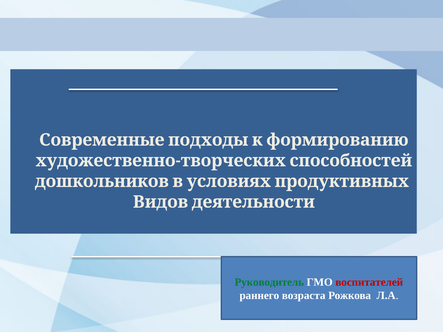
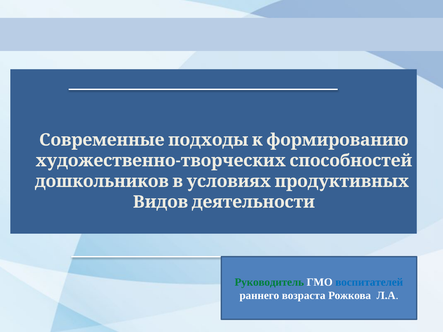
воспитателей colour: red -> blue (369, 282)
